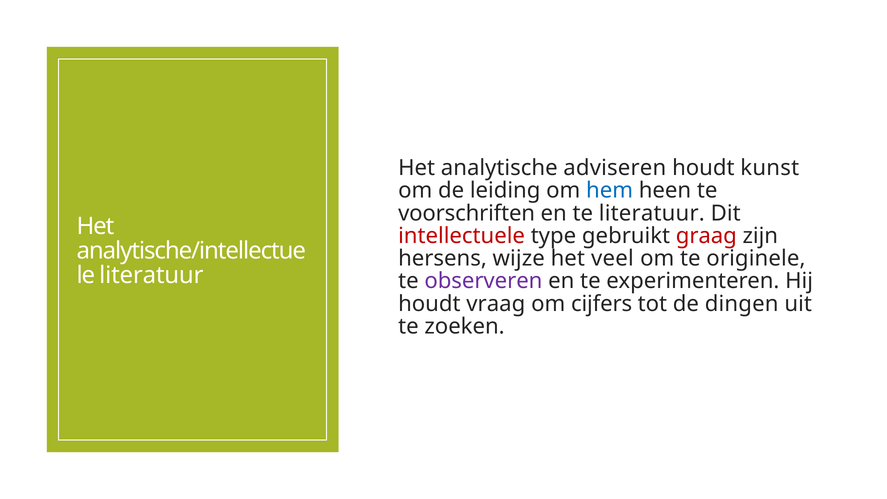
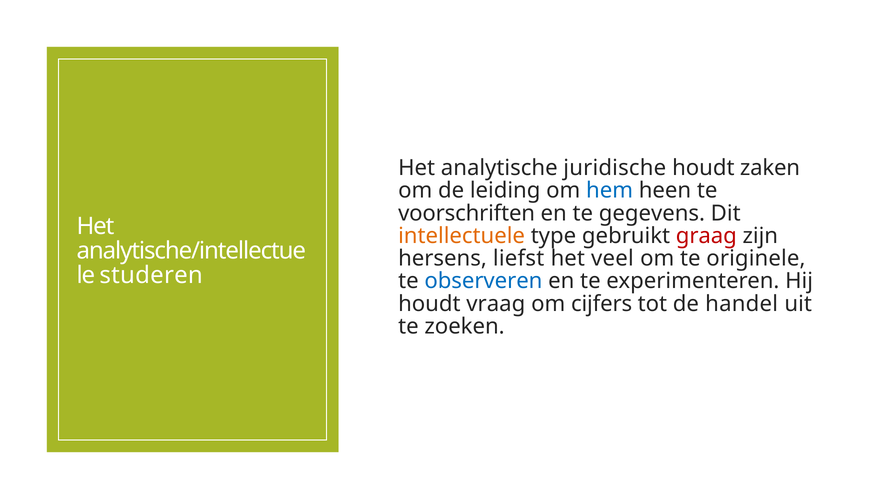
adviseren: adviseren -> juridische (615, 168)
kunst: kunst -> zaken (770, 168)
te literatuur: literatuur -> gegevens (652, 213)
intellectuele colour: red -> orange (462, 236)
wijze: wijze -> liefst (519, 258)
literatuur: literatuur -> studeren (151, 275)
observeren colour: purple -> blue (483, 281)
dingen: dingen -> handel (742, 304)
